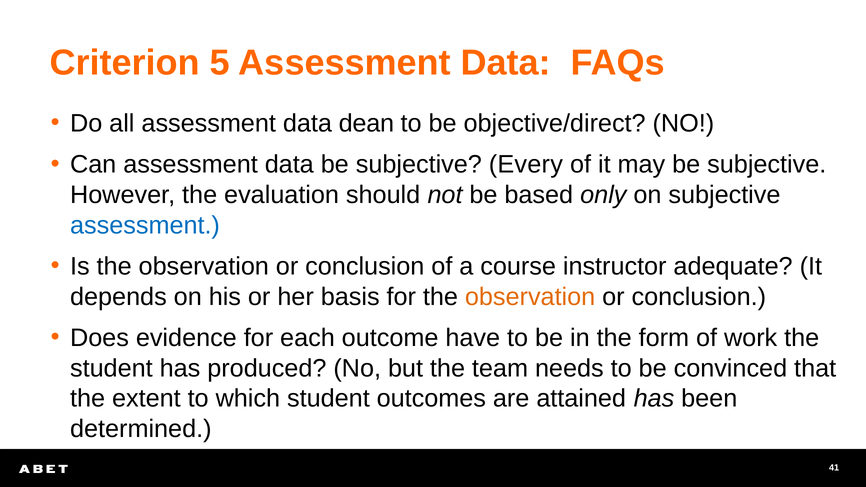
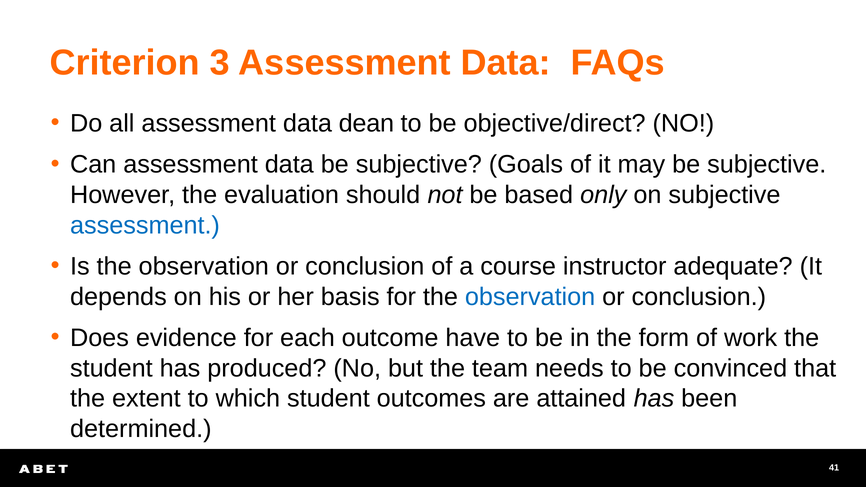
5: 5 -> 3 (220, 63)
Every: Every -> Goals (526, 165)
observation colour: orange -> blue (530, 297)
